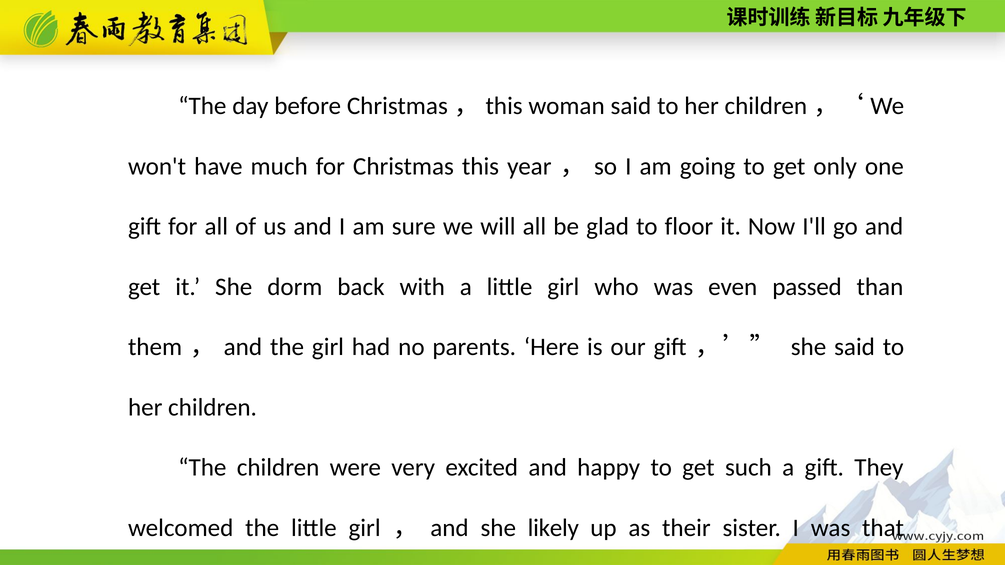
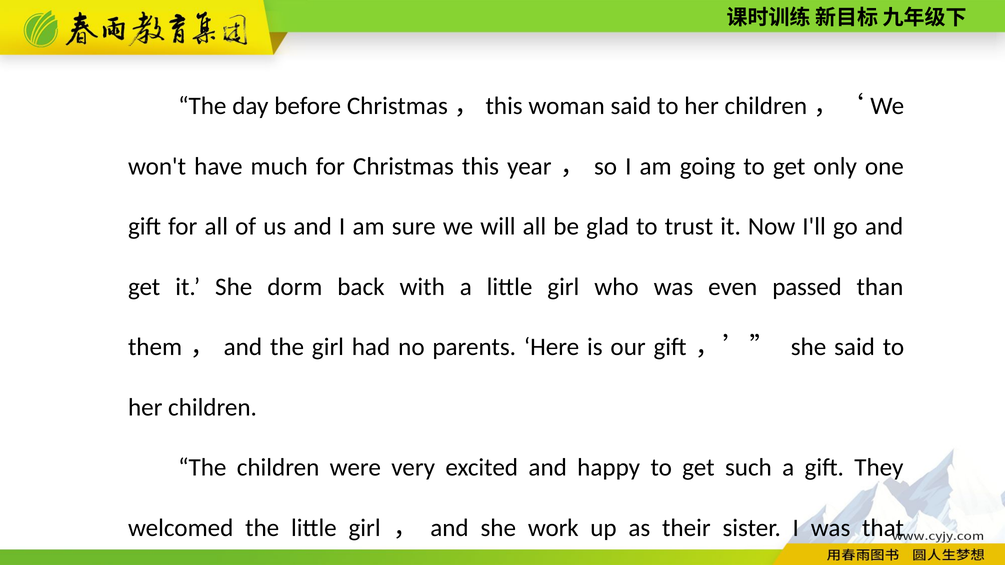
floor: floor -> trust (689, 227)
likely: likely -> work (553, 528)
